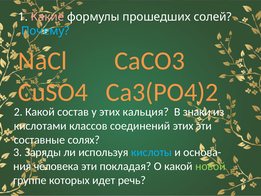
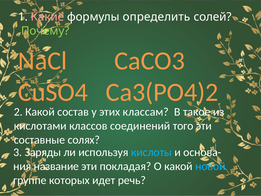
прошедших: прошедших -> определить (157, 17)
Почему colour: light blue -> light green (45, 31)
кальция: кальция -> классам (146, 112)
знаки: знаки -> такое (197, 112)
соединений этих: этих -> того (183, 126)
человека: человека -> название (56, 166)
новой colour: light green -> light blue (210, 166)
